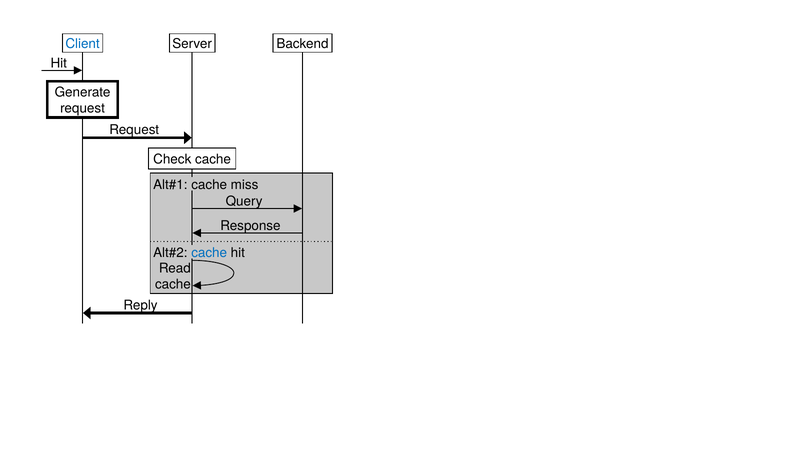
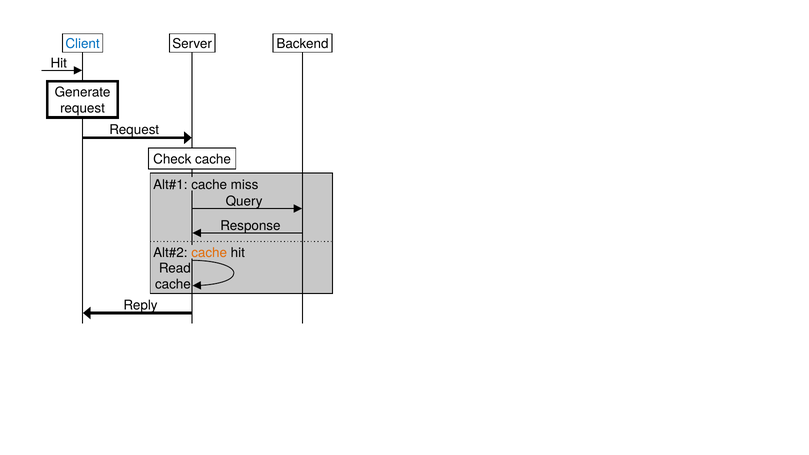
cache colour: blue -> orange (209, 253)
